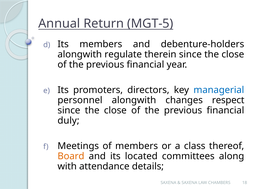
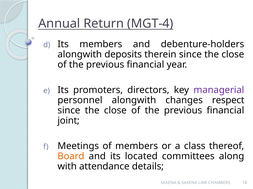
MGT-5: MGT-5 -> MGT-4 (150, 24)
regulate: regulate -> deposits (123, 55)
managerial colour: blue -> purple (219, 90)
duly: duly -> joint (69, 121)
